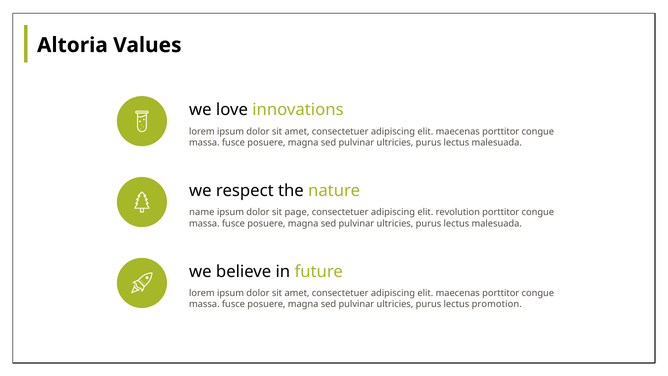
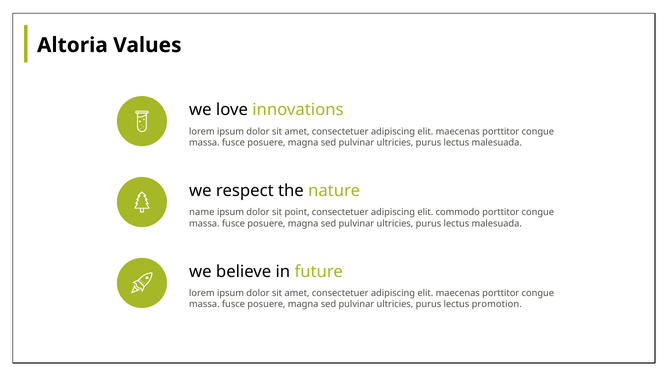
page: page -> point (297, 212)
revolution: revolution -> commodo (458, 212)
